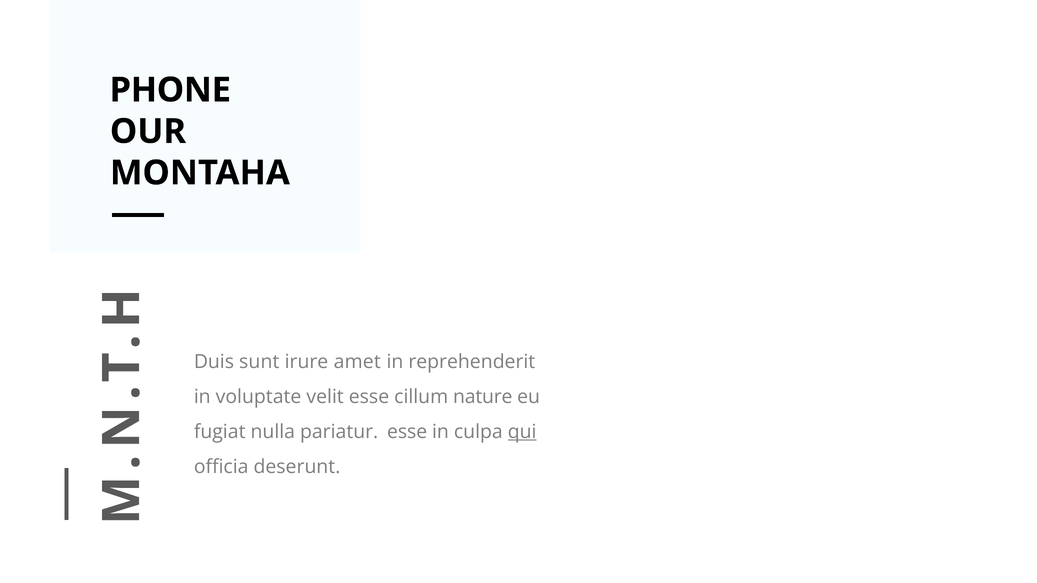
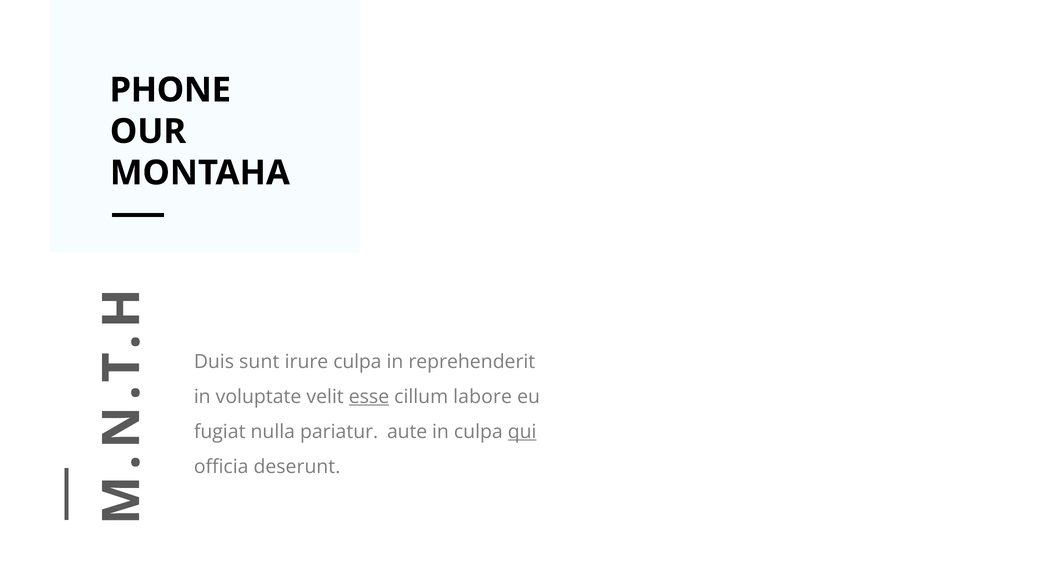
irure amet: amet -> culpa (357, 362)
esse underline: none -> present (369, 397)
nature: nature -> labore (483, 397)
pariatur esse: esse -> aute (407, 432)
